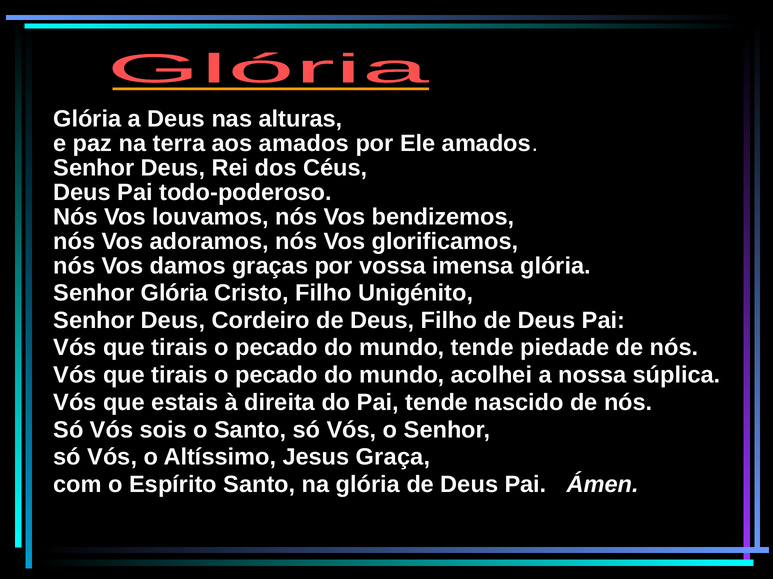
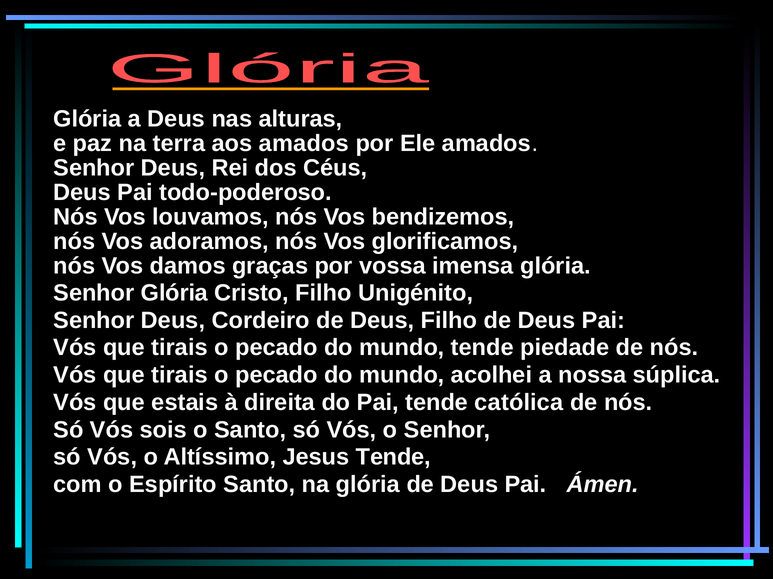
nascido: nascido -> católica (519, 403)
Jesus Graça: Graça -> Tende (393, 458)
